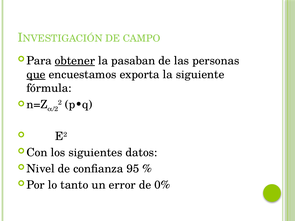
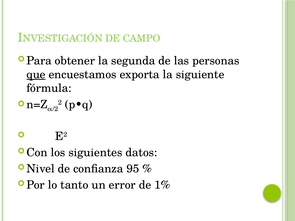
obtener underline: present -> none (75, 61)
pasaban: pasaban -> segunda (133, 61)
0%: 0% -> 1% (162, 185)
